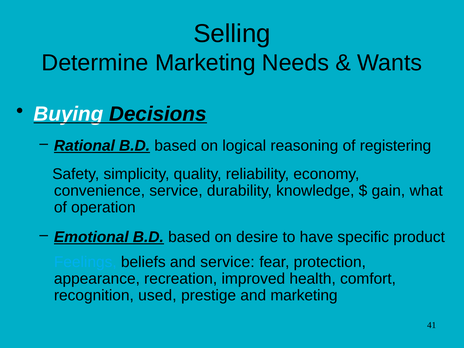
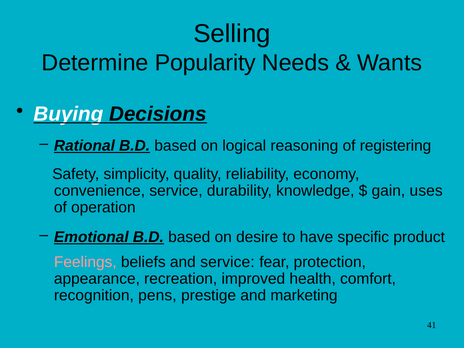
Determine Marketing: Marketing -> Popularity (205, 63)
what: what -> uses (426, 191)
Feelings colour: light blue -> pink (85, 262)
used: used -> pens (157, 295)
